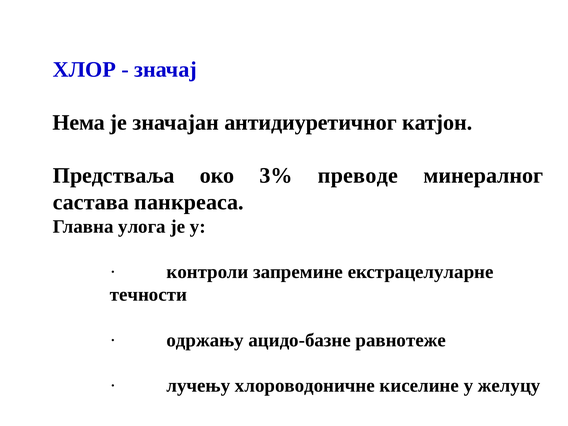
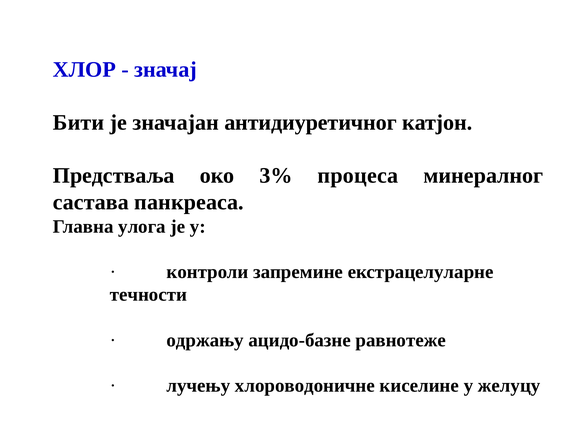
Нема: Нема -> Бити (79, 123)
преводе: преводе -> процеса (358, 176)
